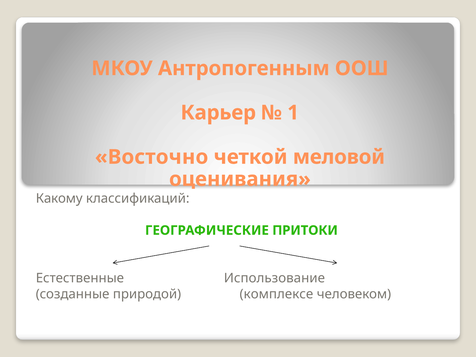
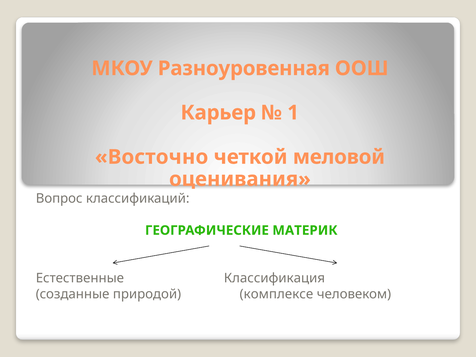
Антропогенным: Антропогенным -> Разноуровенная (244, 68)
Какому: Какому -> Вопрос (59, 199)
ПРИТОКИ: ПРИТОКИ -> МАТЕРИК (305, 230)
Использование: Использование -> Классификация (274, 278)
